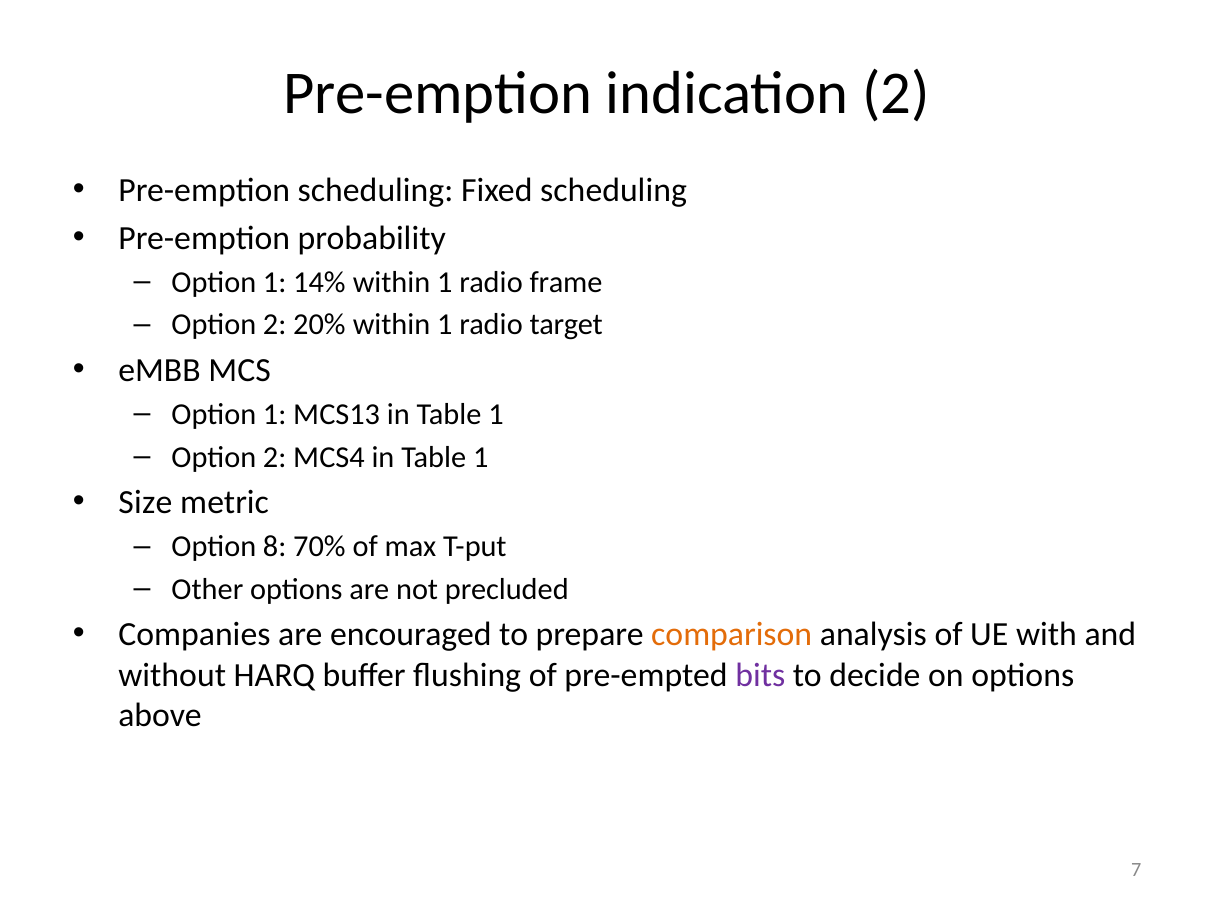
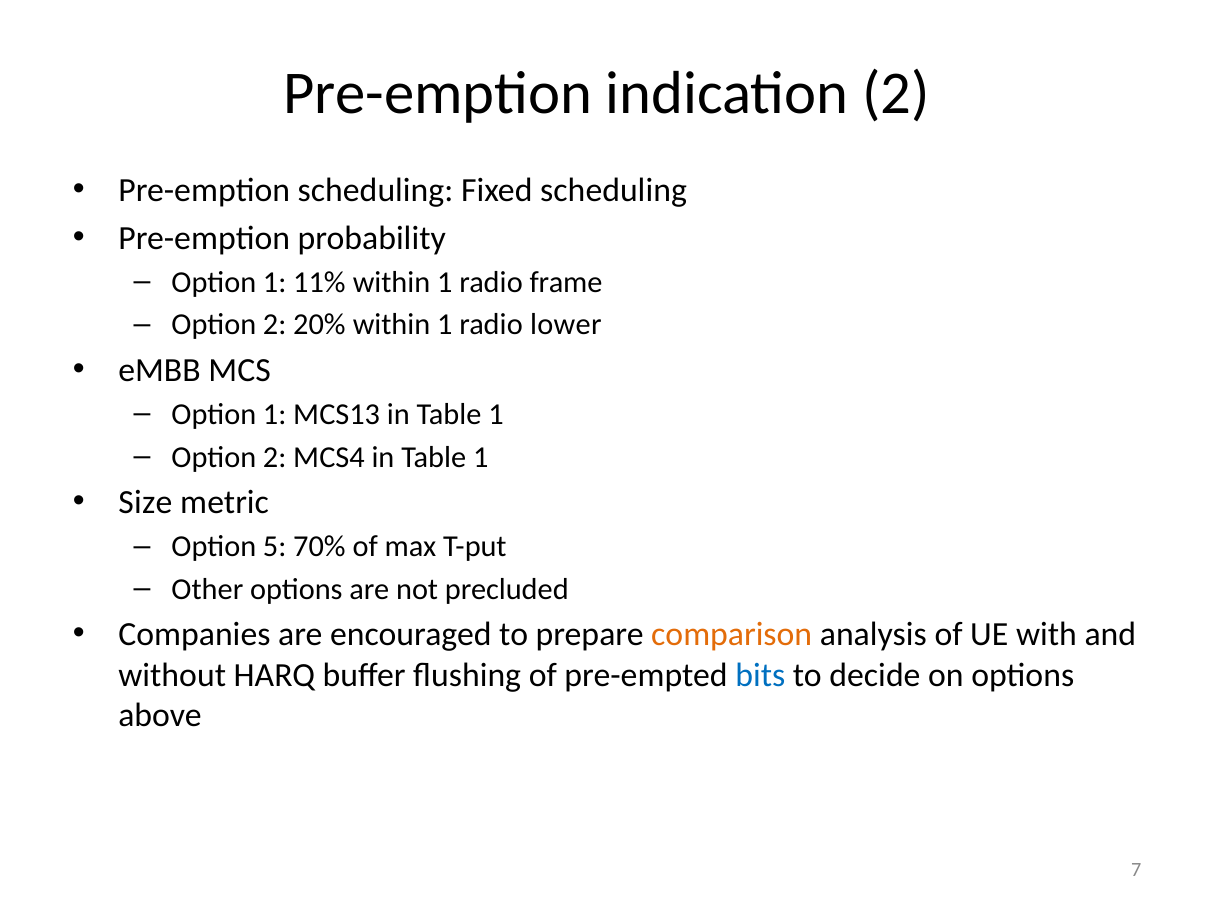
14%: 14% -> 11% (319, 282)
target: target -> lower (566, 325)
8: 8 -> 5 (275, 546)
bits colour: purple -> blue (760, 675)
